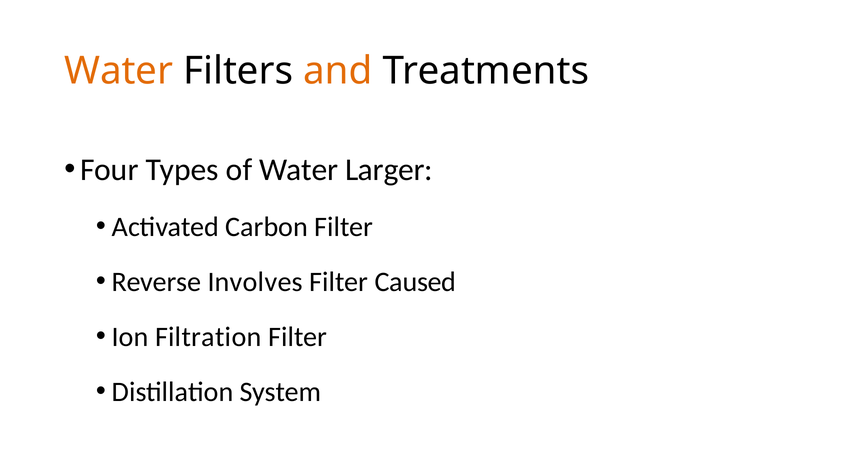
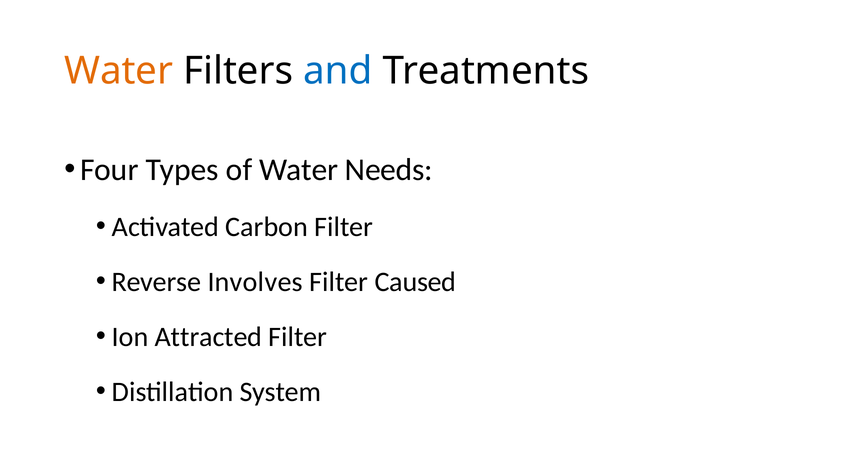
and colour: orange -> blue (338, 71)
Larger: Larger -> Needs (389, 170)
Filtration: Filtration -> Attracted (208, 337)
